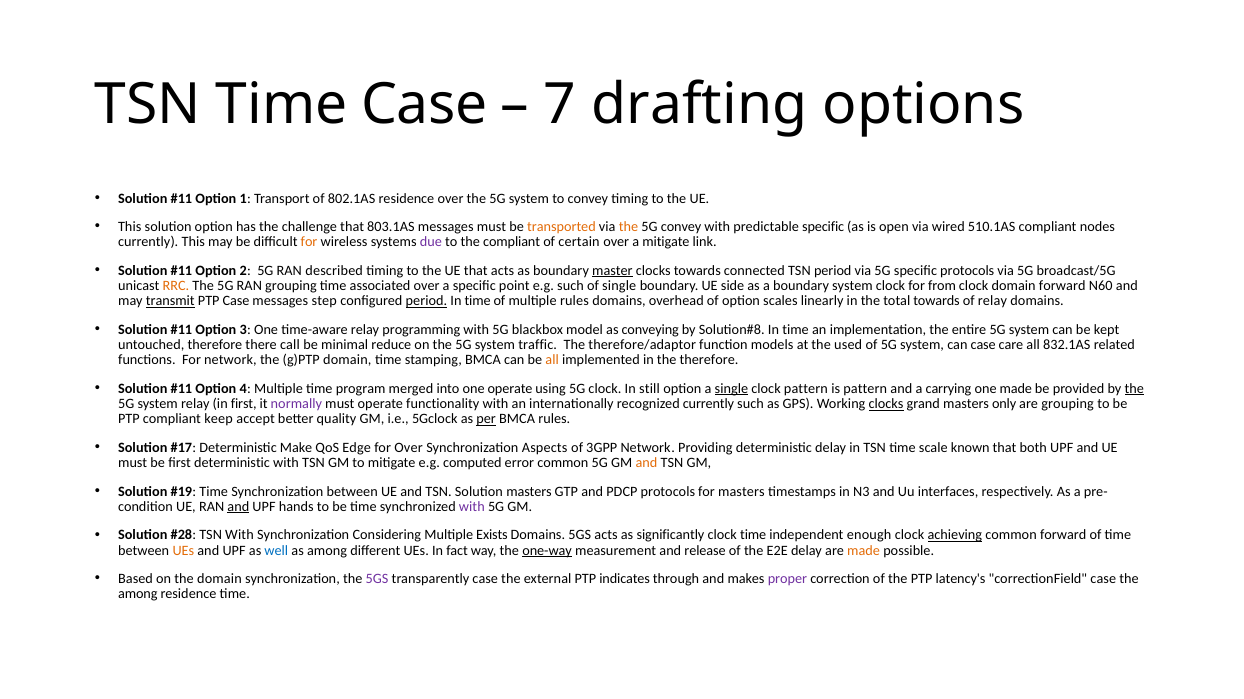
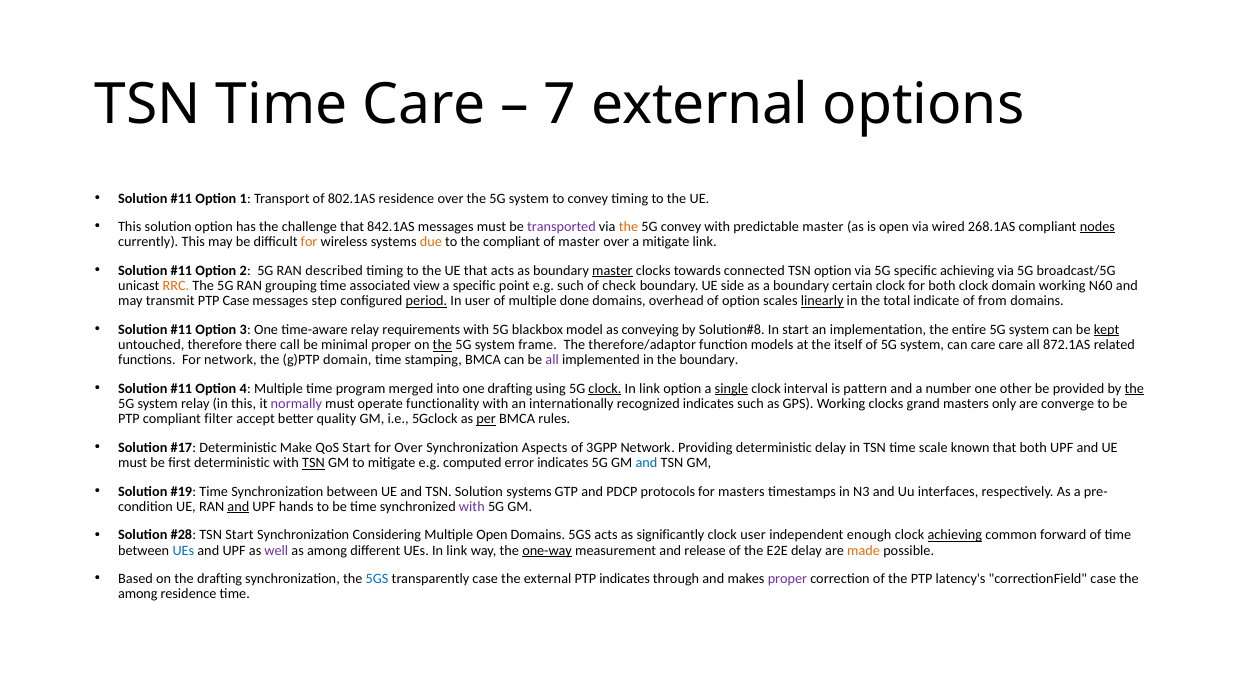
Time Case: Case -> Care (424, 104)
7 drafting: drafting -> external (700, 104)
803.1AS: 803.1AS -> 842.1AS (391, 227)
transported colour: orange -> purple (561, 227)
predictable specific: specific -> master (823, 227)
510.1AS: 510.1AS -> 268.1AS (992, 227)
nodes underline: none -> present (1097, 227)
due colour: purple -> orange (431, 242)
of certain: certain -> master (579, 242)
TSN period: period -> option (833, 271)
specific protocols: protocols -> achieving (967, 271)
associated over: over -> view (427, 286)
of single: single -> check (619, 286)
boundary system: system -> certain (852, 286)
for from: from -> both (942, 286)
domain forward: forward -> working (1062, 286)
transmit underline: present -> none (170, 301)
time: time -> user (478, 301)
multiple rules: rules -> done (575, 301)
linearly underline: none -> present (822, 301)
total towards: towards -> indicate (936, 301)
of relay: relay -> from (992, 301)
programming: programming -> requirements (421, 330)
time: time -> start (796, 330)
kept underline: none -> present (1107, 330)
minimal reduce: reduce -> proper (391, 345)
the underline: none -> present (442, 345)
traffic: traffic -> frame (538, 345)
used: used -> itself (848, 345)
can case: case -> care (983, 345)
832.1AS: 832.1AS -> 872.1AS (1067, 345)
all colour: orange -> purple (552, 361)
the therefore: therefore -> boundary (709, 361)
one operate: operate -> drafting (510, 389)
clock underline: none -> present (605, 389)
still: still -> link (650, 389)
clock pattern: pattern -> interval (806, 389)
carrying: carrying -> number (948, 389)
one made: made -> other (1016, 389)
in first: first -> this (244, 404)
recognized currently: currently -> indicates (708, 404)
clocks underline: present -> none (886, 404)
are grouping: grouping -> converge (1068, 404)
keep: keep -> filter (219, 420)
QoS Edge: Edge -> Start (357, 448)
TSN underline: none -> present (313, 463)
error common: common -> indicates (563, 463)
and colour: orange -> blue (646, 463)
Solution masters: masters -> systems (529, 492)
TSN With: With -> Start (239, 536)
Multiple Exists: Exists -> Open (492, 536)
clock time: time -> user (753, 536)
UEs colour: orange -> blue (183, 551)
well colour: blue -> purple (276, 551)
UEs In fact: fact -> link (457, 551)
the domain: domain -> drafting (220, 579)
5GS colour: purple -> blue (377, 579)
